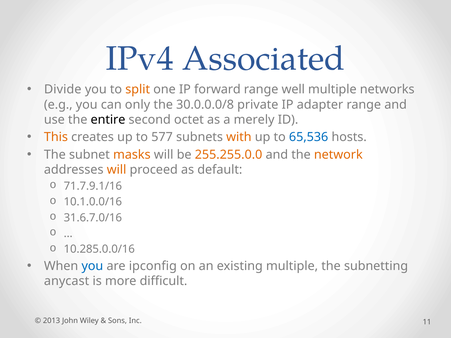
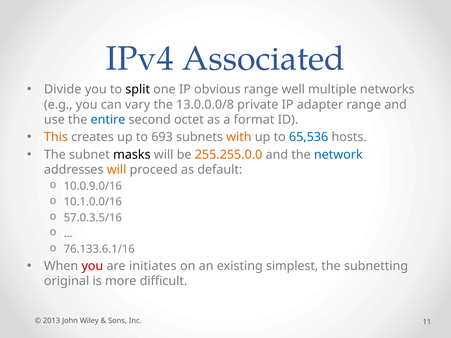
split colour: orange -> black (138, 90)
forward: forward -> obvious (217, 90)
only: only -> vary (138, 105)
30.0.0.0/8: 30.0.0.0/8 -> 13.0.0.0/8 (205, 105)
entire colour: black -> blue (108, 120)
merely: merely -> format (254, 120)
577: 577 -> 693 (162, 137)
masks colour: orange -> black (132, 155)
network colour: orange -> blue (338, 155)
71.7.9.1/16: 71.7.9.1/16 -> 10.0.9.0/16 (93, 186)
31.6.7.0/16: 31.6.7.0/16 -> 57.0.3.5/16 (93, 218)
10.285.0.0/16: 10.285.0.0/16 -> 76.133.6.1/16 (99, 249)
you colour: blue -> red (92, 266)
ipconfig: ipconfig -> initiates (153, 266)
existing multiple: multiple -> simplest (292, 266)
anycast: anycast -> original (67, 281)
